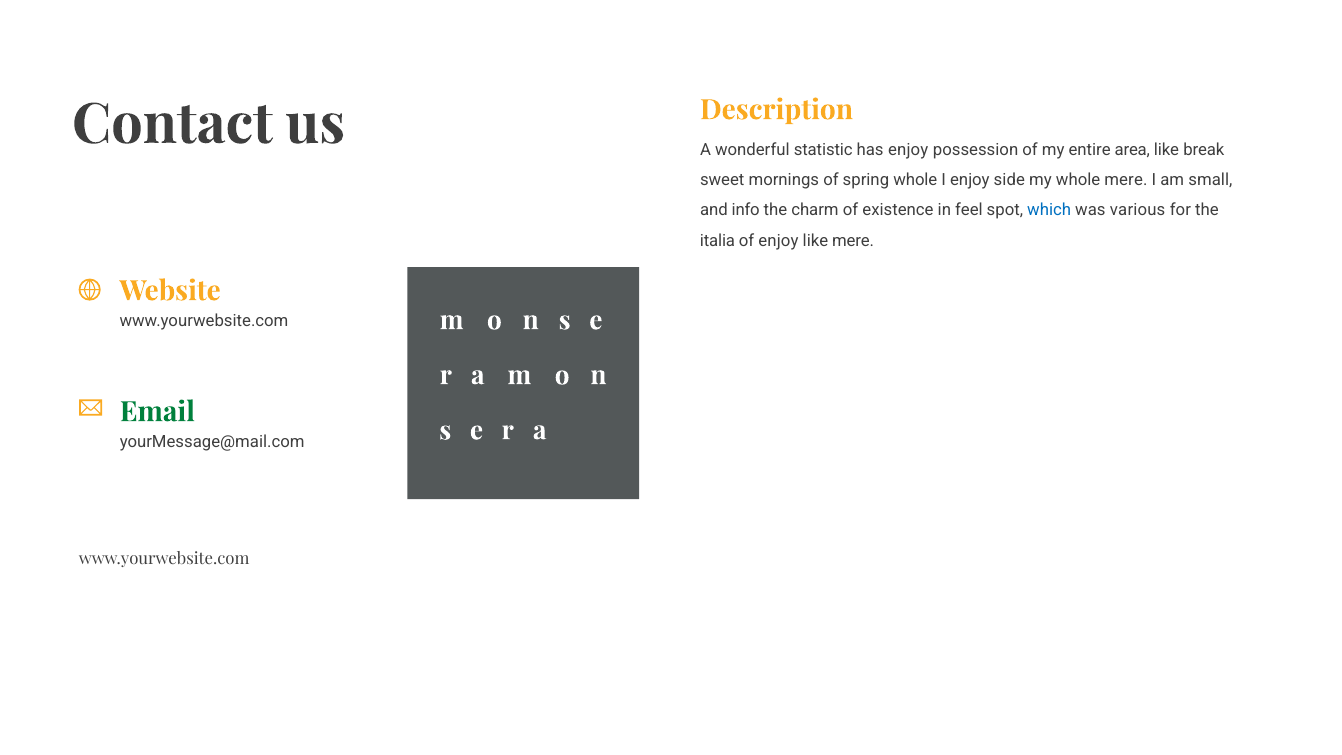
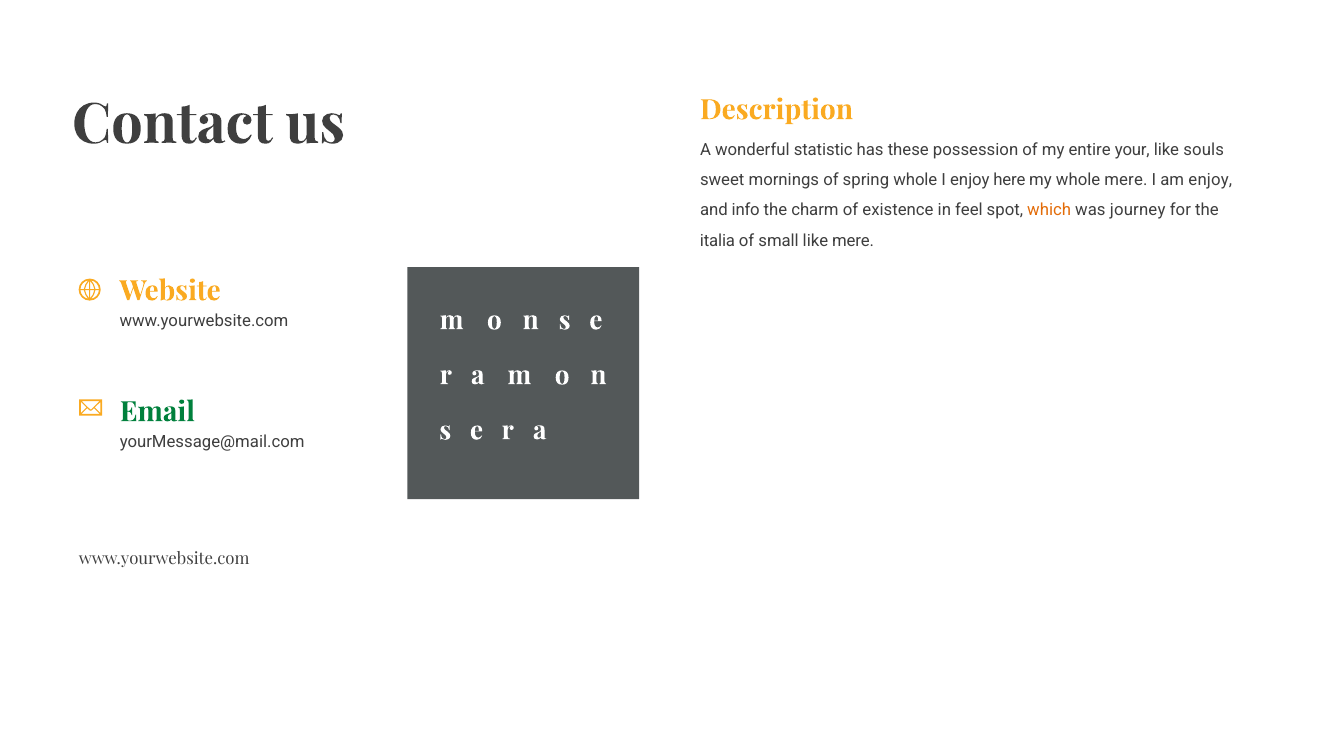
has enjoy: enjoy -> these (908, 150)
area: area -> your (1132, 150)
break: break -> souls (1204, 150)
side: side -> here (1009, 180)
am small: small -> enjoy (1210, 180)
which colour: blue -> orange (1049, 210)
various: various -> journey (1138, 210)
of enjoy: enjoy -> small (779, 241)
